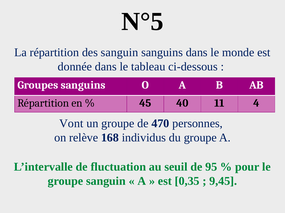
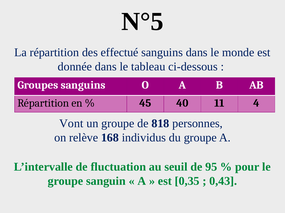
des sanguin: sanguin -> effectué (120, 53)
470: 470 -> 818 (160, 124)
9,45: 9,45 -> 0,43 (223, 182)
